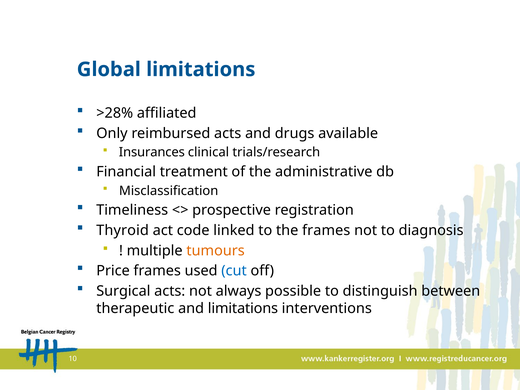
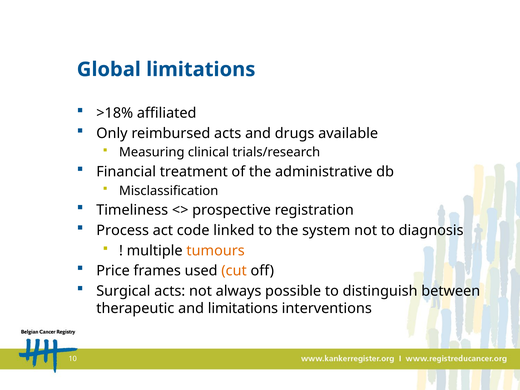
>28%: >28% -> >18% (115, 113)
Insurances: Insurances -> Measuring (152, 152)
Thyroid: Thyroid -> Process (123, 230)
the frames: frames -> system (326, 230)
cut colour: blue -> orange (234, 271)
